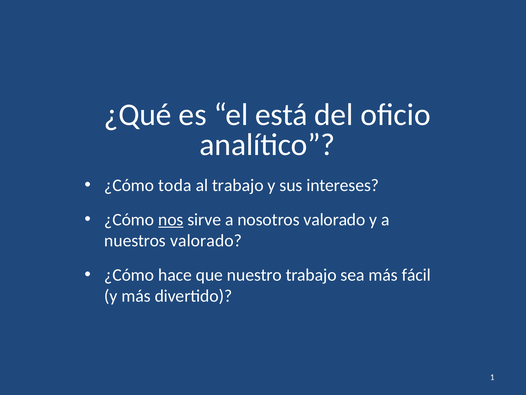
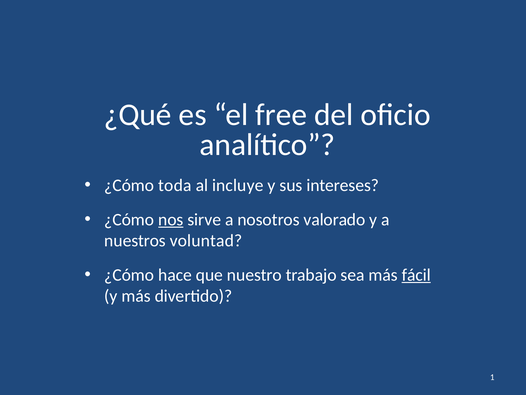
está: está -> free (281, 115)
al trabajo: trabajo -> incluye (238, 185)
nuestros valorado: valorado -> voluntad (206, 240)
fácil underline: none -> present (416, 275)
